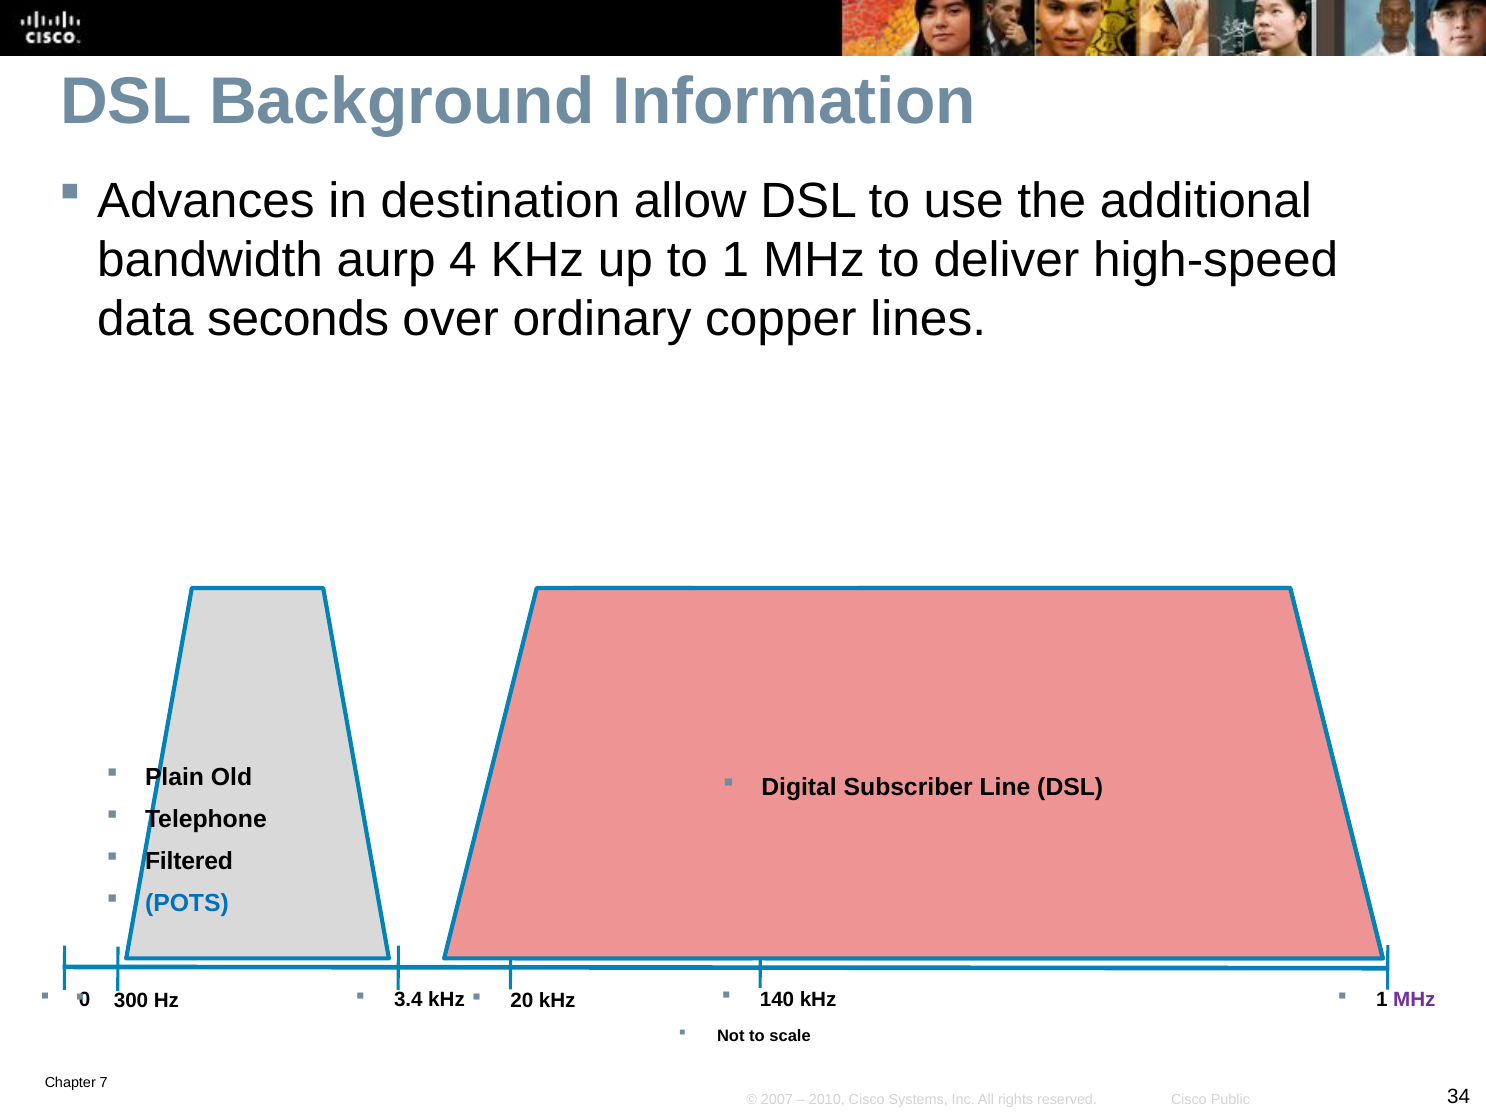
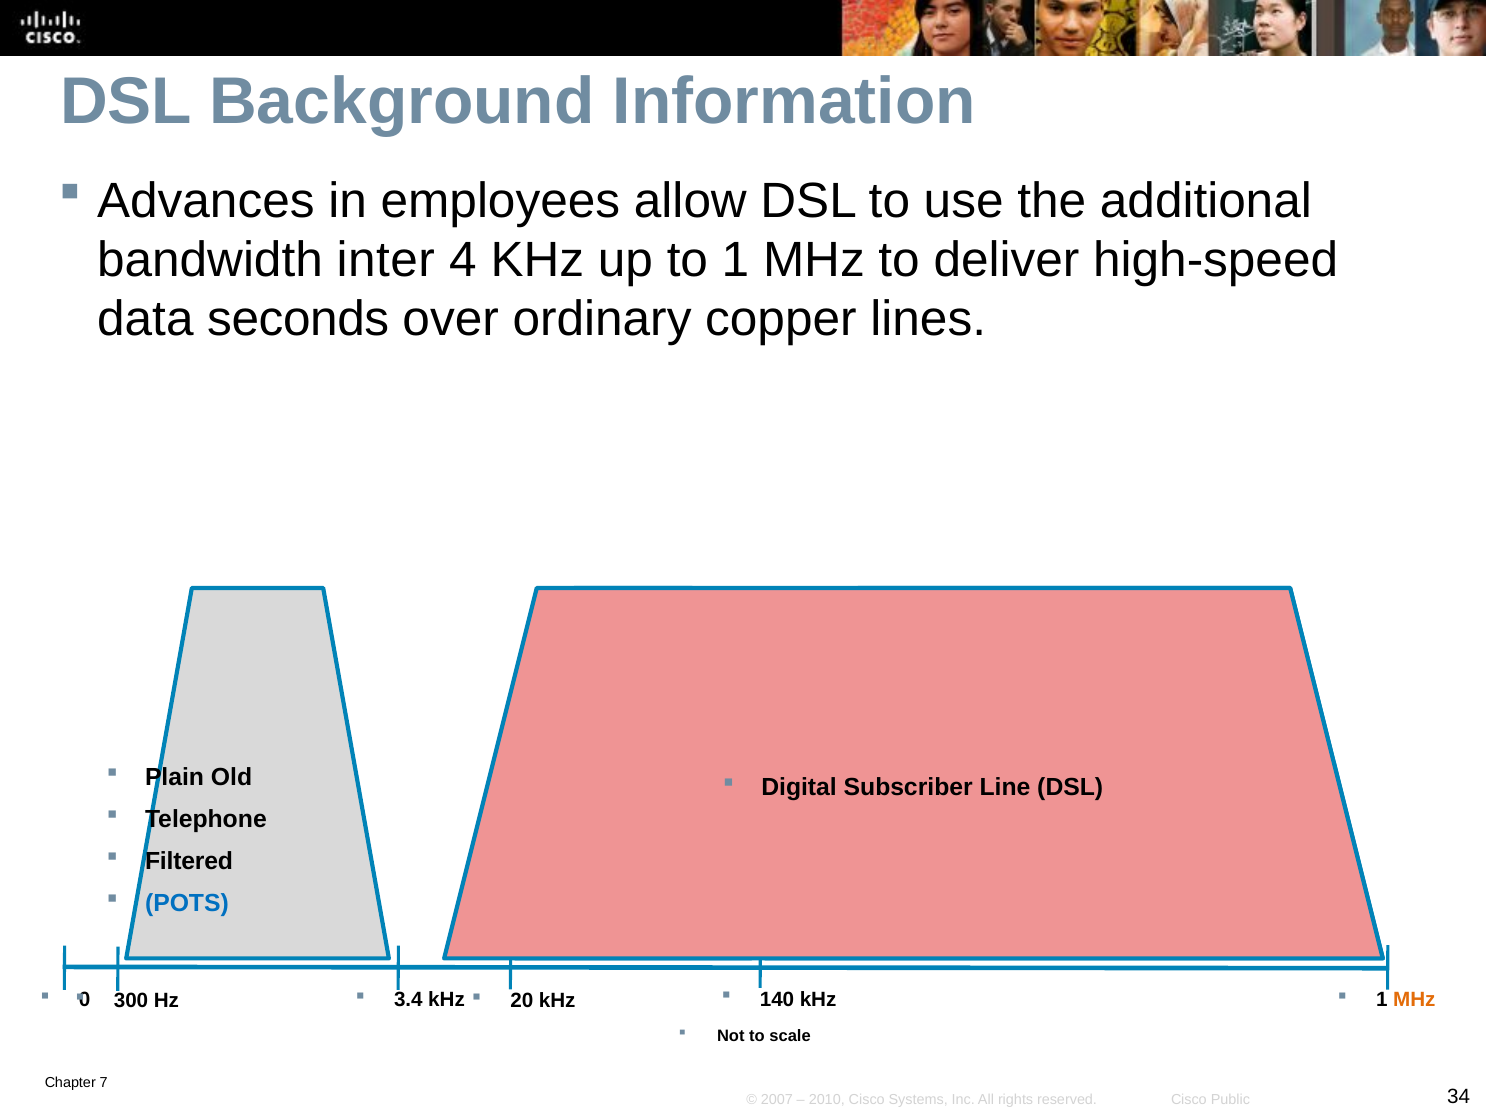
destination: destination -> employees (500, 201)
aurp: aurp -> inter (386, 260)
MHz colour: purple -> orange (1414, 1000)
